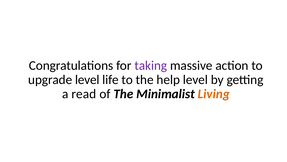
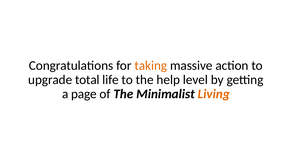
taking colour: purple -> orange (151, 65)
upgrade level: level -> total (87, 80)
read: read -> page (84, 94)
